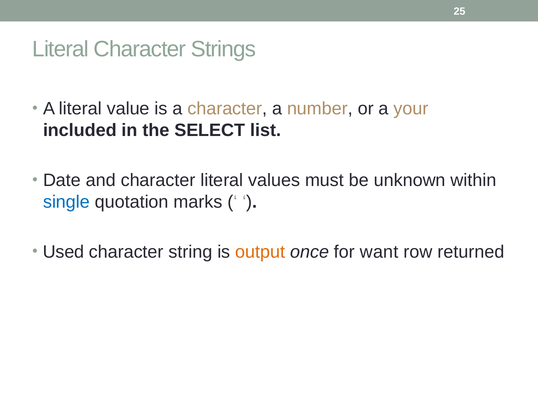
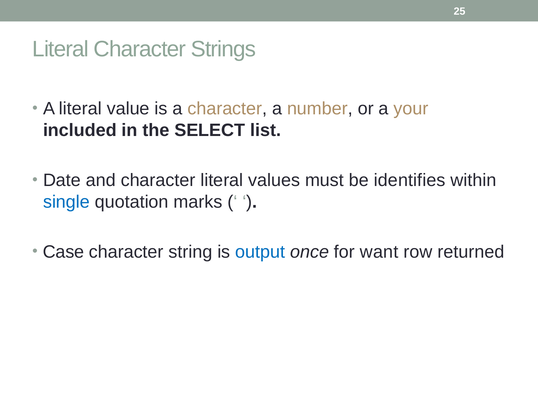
unknown: unknown -> identifies (410, 181)
Used: Used -> Case (64, 252)
output colour: orange -> blue (260, 252)
